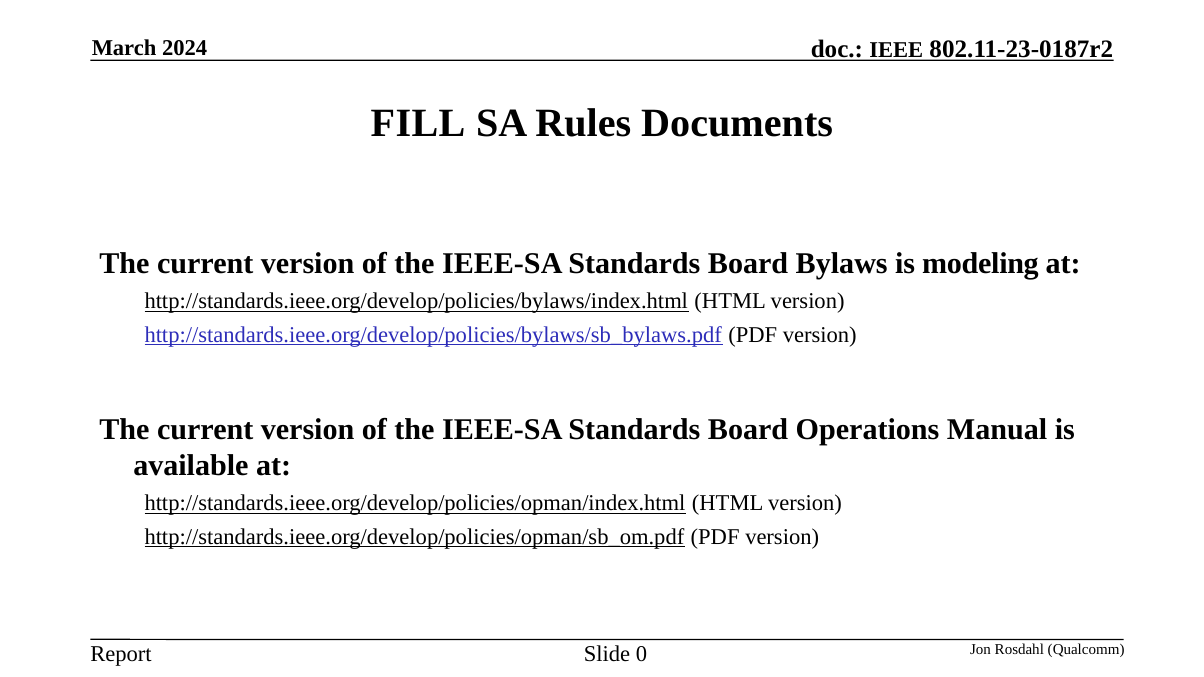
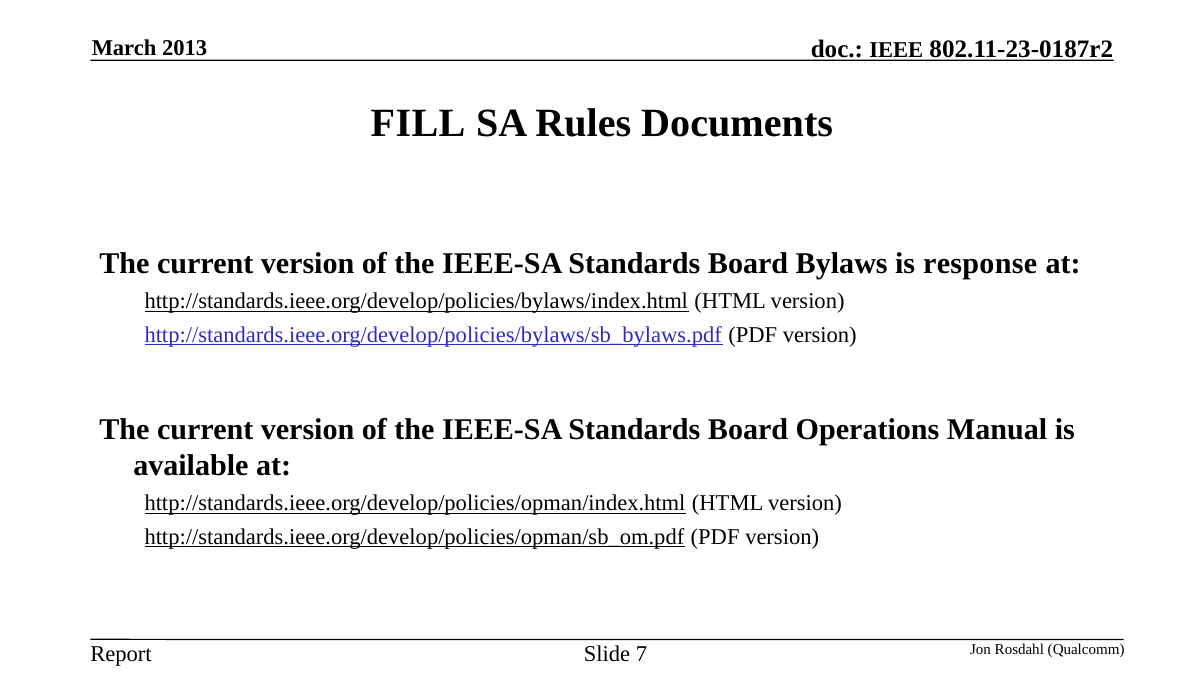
2024: 2024 -> 2013 (185, 48)
modeling: modeling -> response (980, 264)
0: 0 -> 7 (641, 655)
